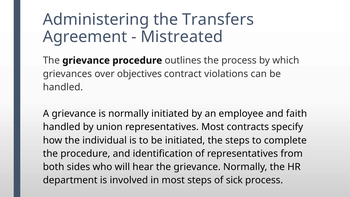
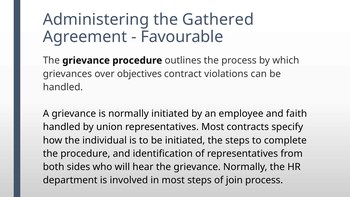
Transfers: Transfers -> Gathered (218, 20)
Mistreated: Mistreated -> Favourable (182, 37)
sick: sick -> join (234, 180)
